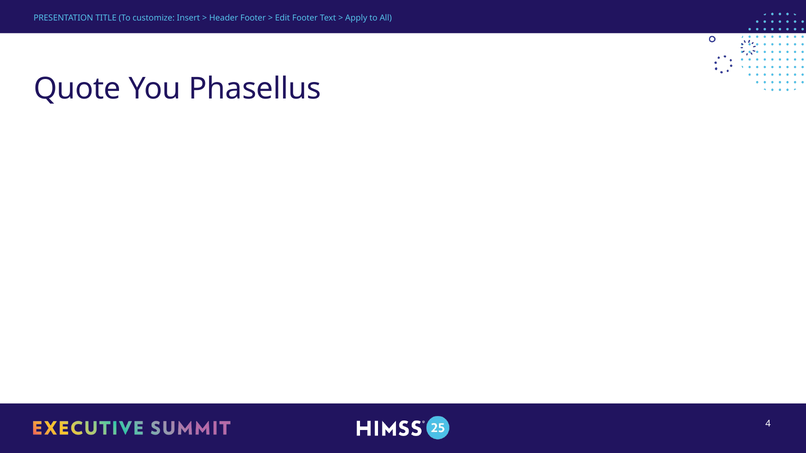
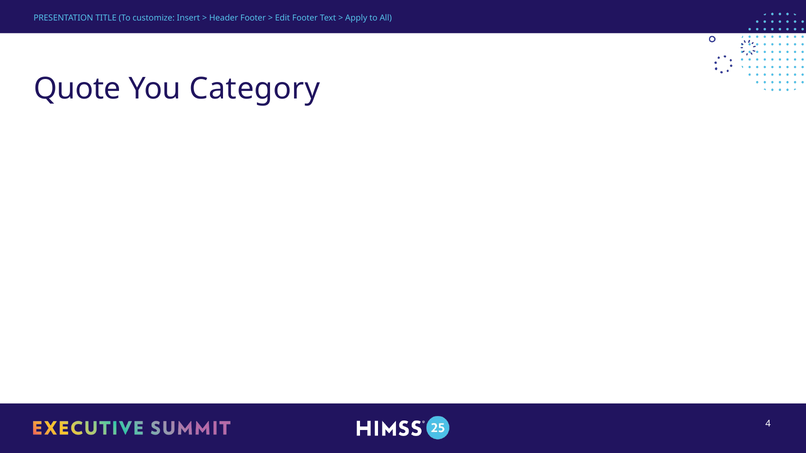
Phasellus: Phasellus -> Category (255, 89)
